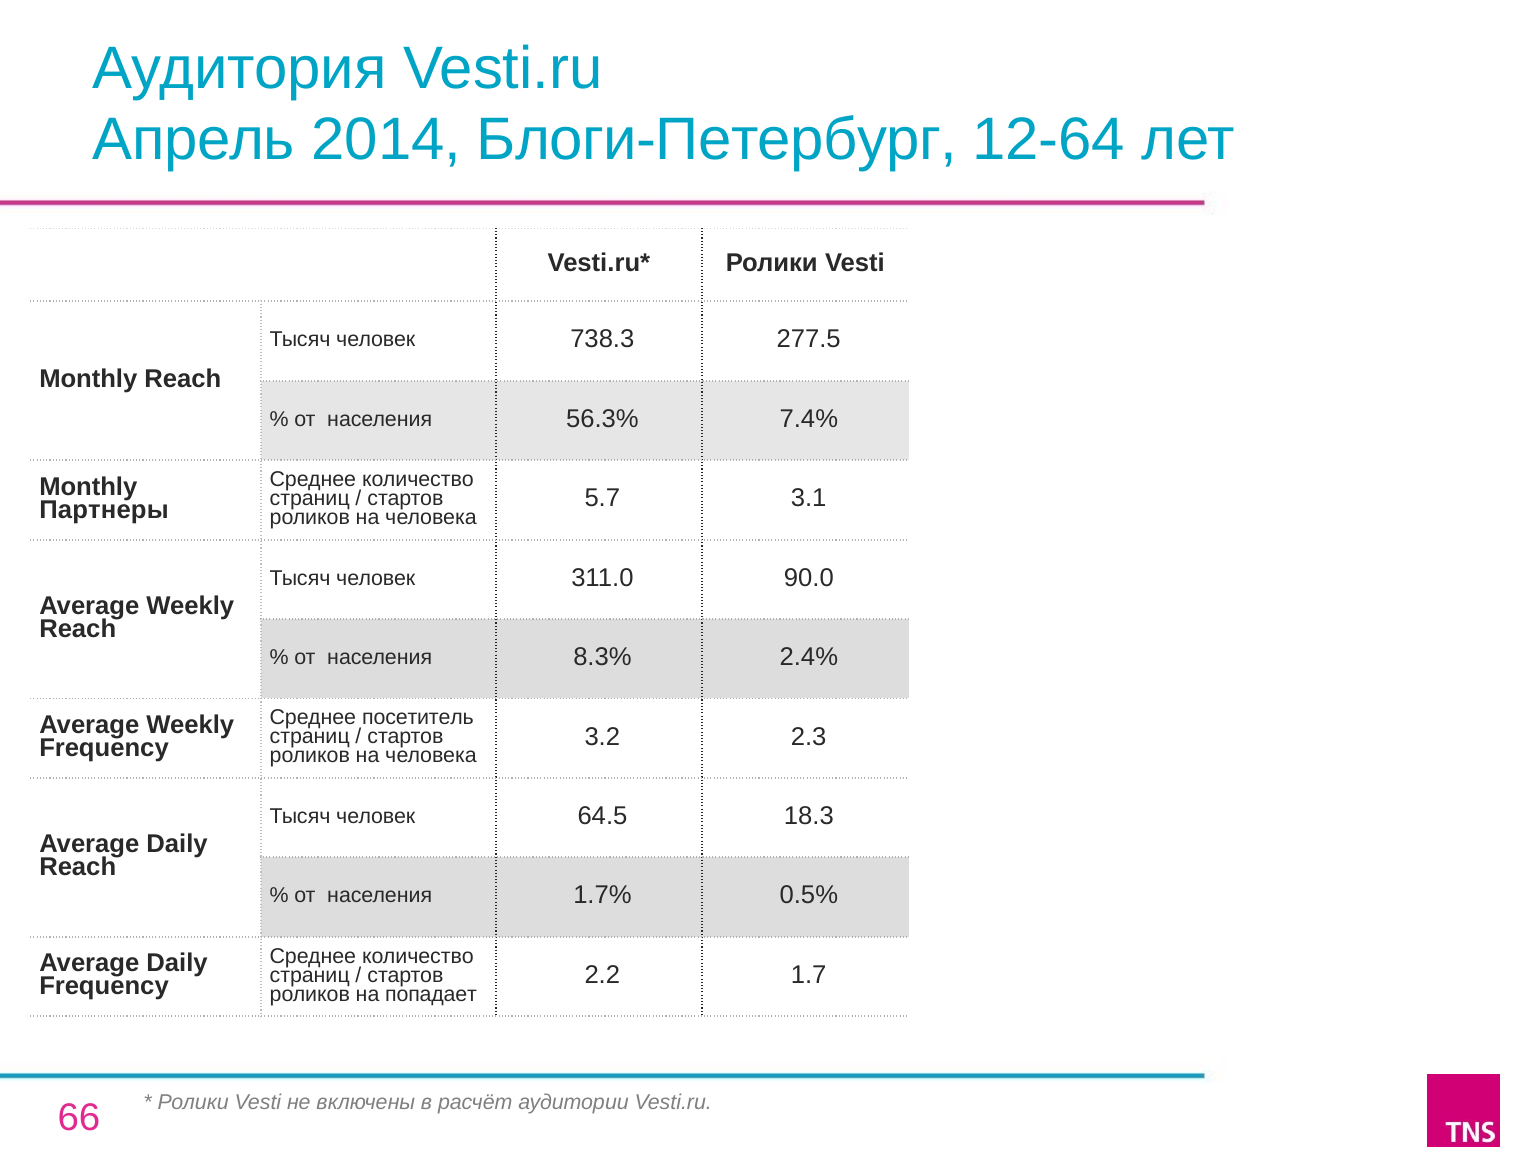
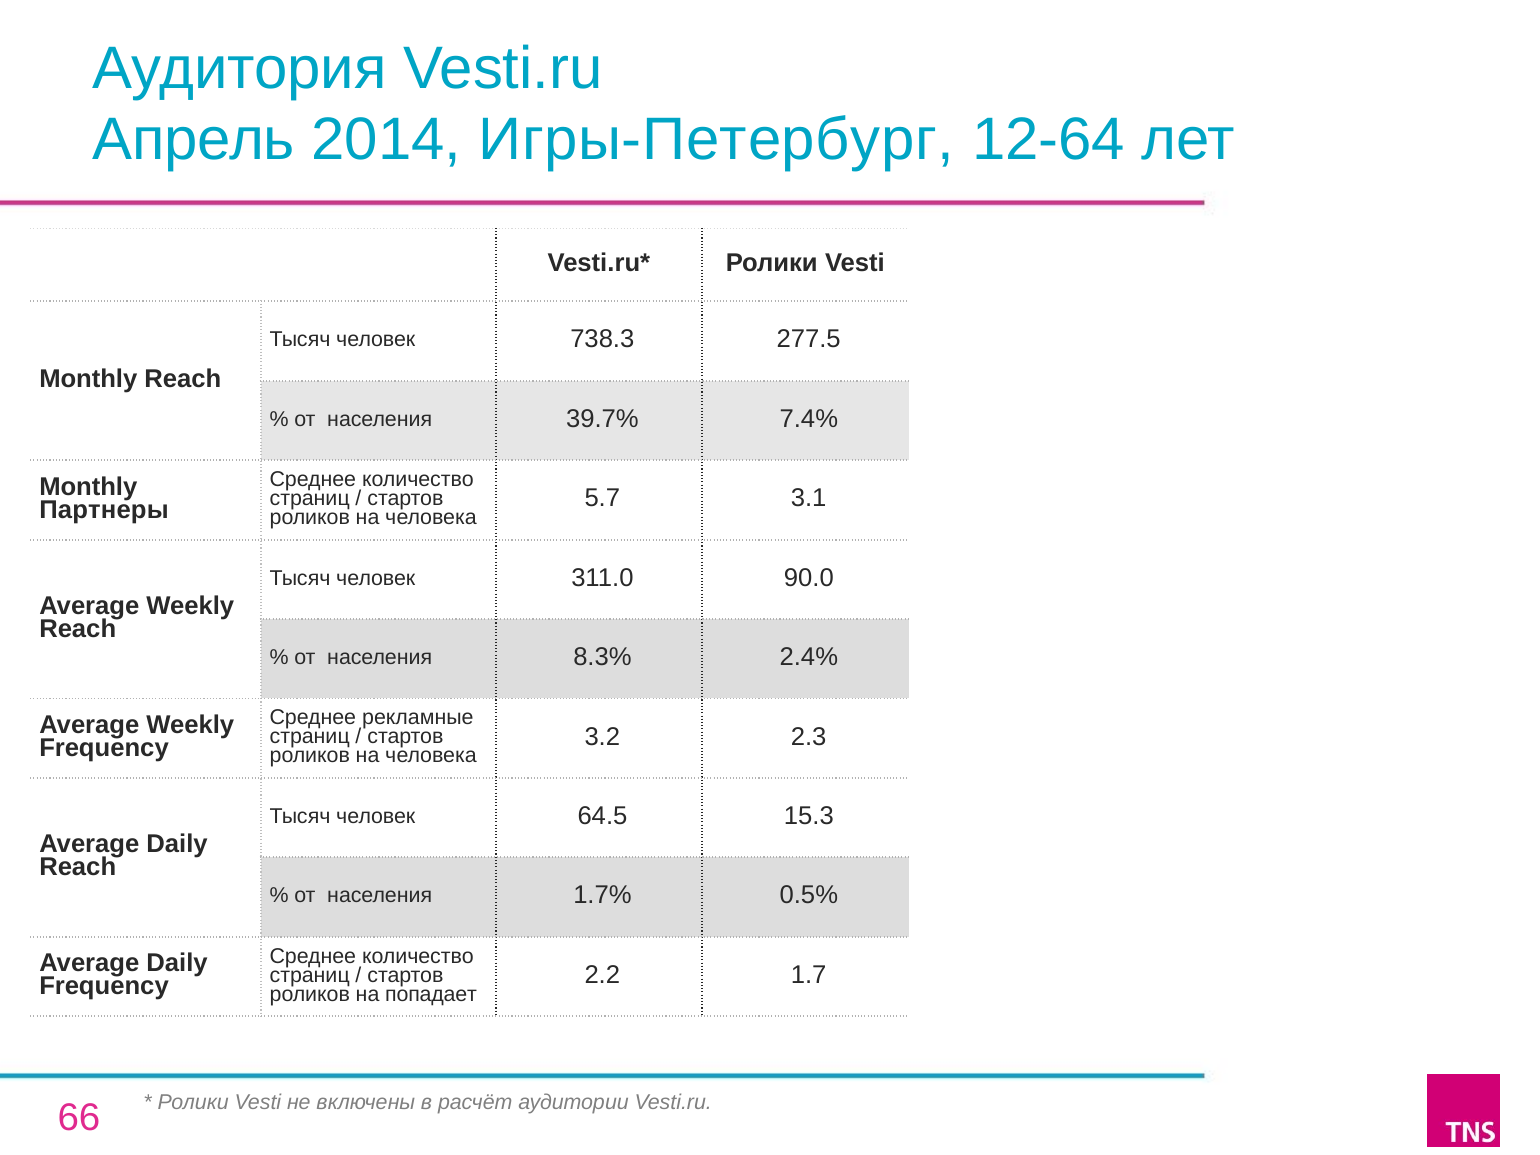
Блоги-Петербург: Блоги-Петербург -> Игры-Петербург (716, 140)
56.3%: 56.3% -> 39.7% (602, 419)
посетитель: посетитель -> рекламные (418, 718)
18.3: 18.3 -> 15.3 (809, 816)
